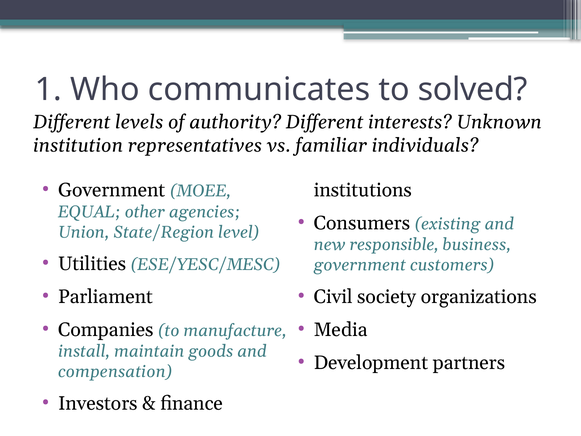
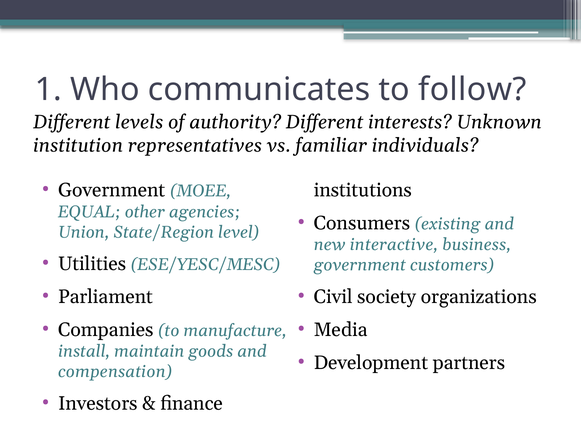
solved: solved -> follow (472, 89)
responsible: responsible -> interactive (394, 245)
